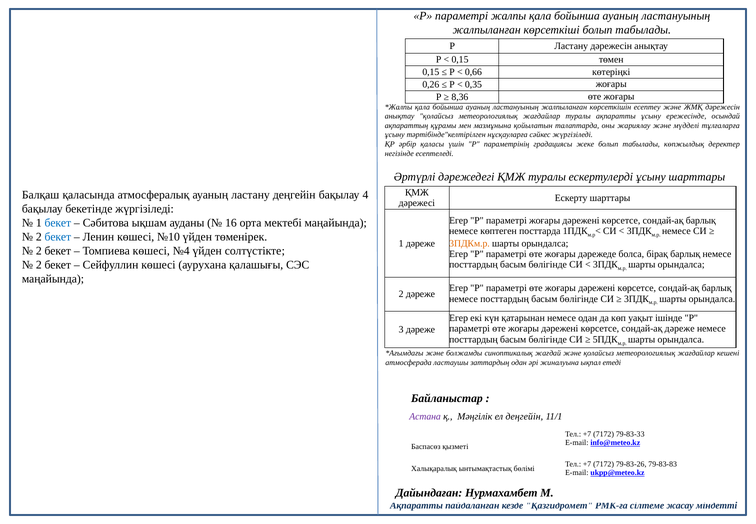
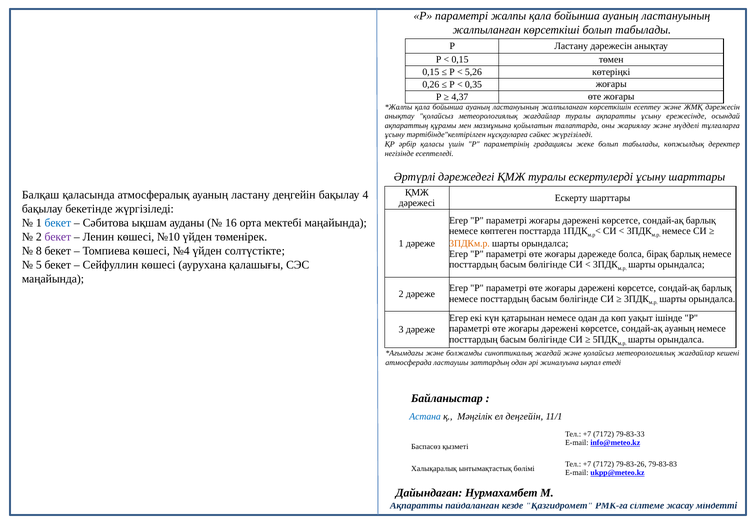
0,66: 0,66 -> 5,26 (473, 72)
8,36: 8,36 -> 4,37 (460, 97)
бекет colour: blue -> purple (58, 237)
2: 2 -> 8 (39, 251)
2: 2 -> 5 (39, 265)
сондай-ақ дәреже: дәреже -> ауаның (680, 328)
Астана colour: purple -> blue (425, 416)
